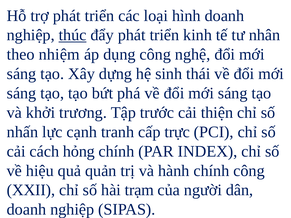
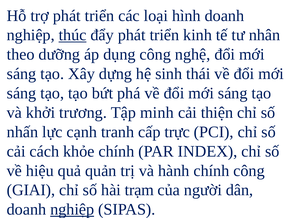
nhiệm: nhiệm -> dưỡng (59, 54)
trước: trước -> minh (157, 113)
hỏng: hỏng -> khỏe (79, 151)
XXII: XXII -> GIAI (31, 190)
nghiệp underline: none -> present (72, 210)
